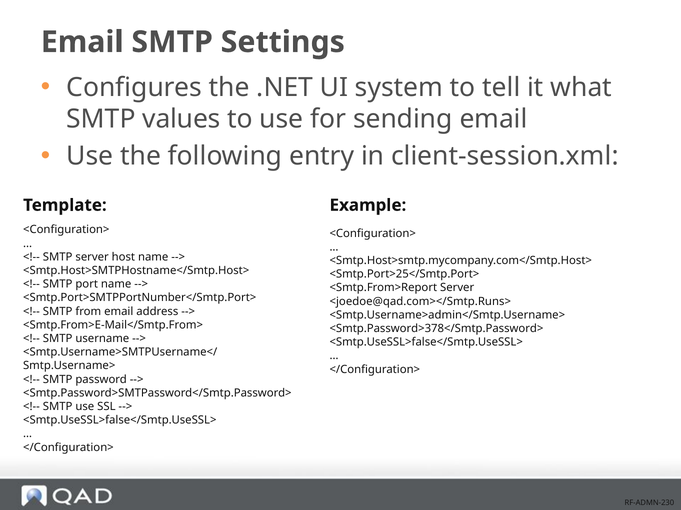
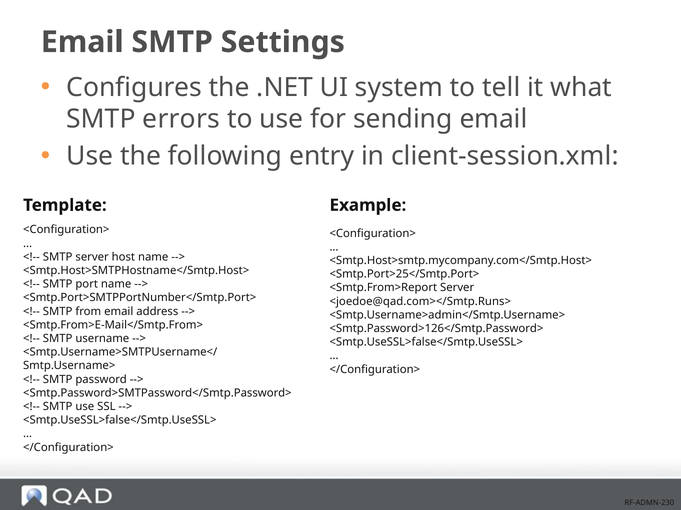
values: values -> errors (181, 119)
<Smtp.Password>378</Smtp.Password>: <Smtp.Password>378</Smtp.Password> -> <Smtp.Password>126</Smtp.Password> (436, 329)
